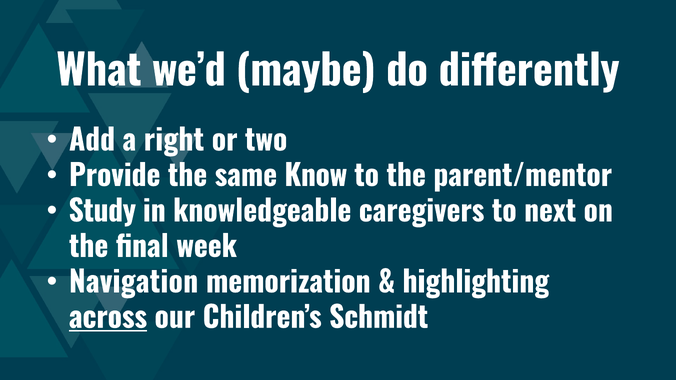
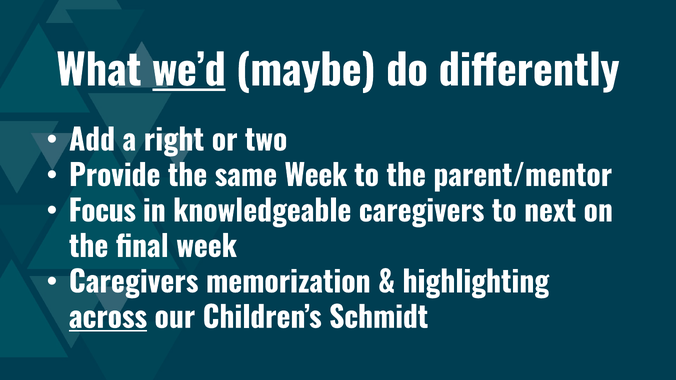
we’d underline: none -> present (189, 72)
same Know: Know -> Week (316, 176)
Study: Study -> Focus (102, 212)
Navigation: Navigation -> Caregivers (134, 283)
